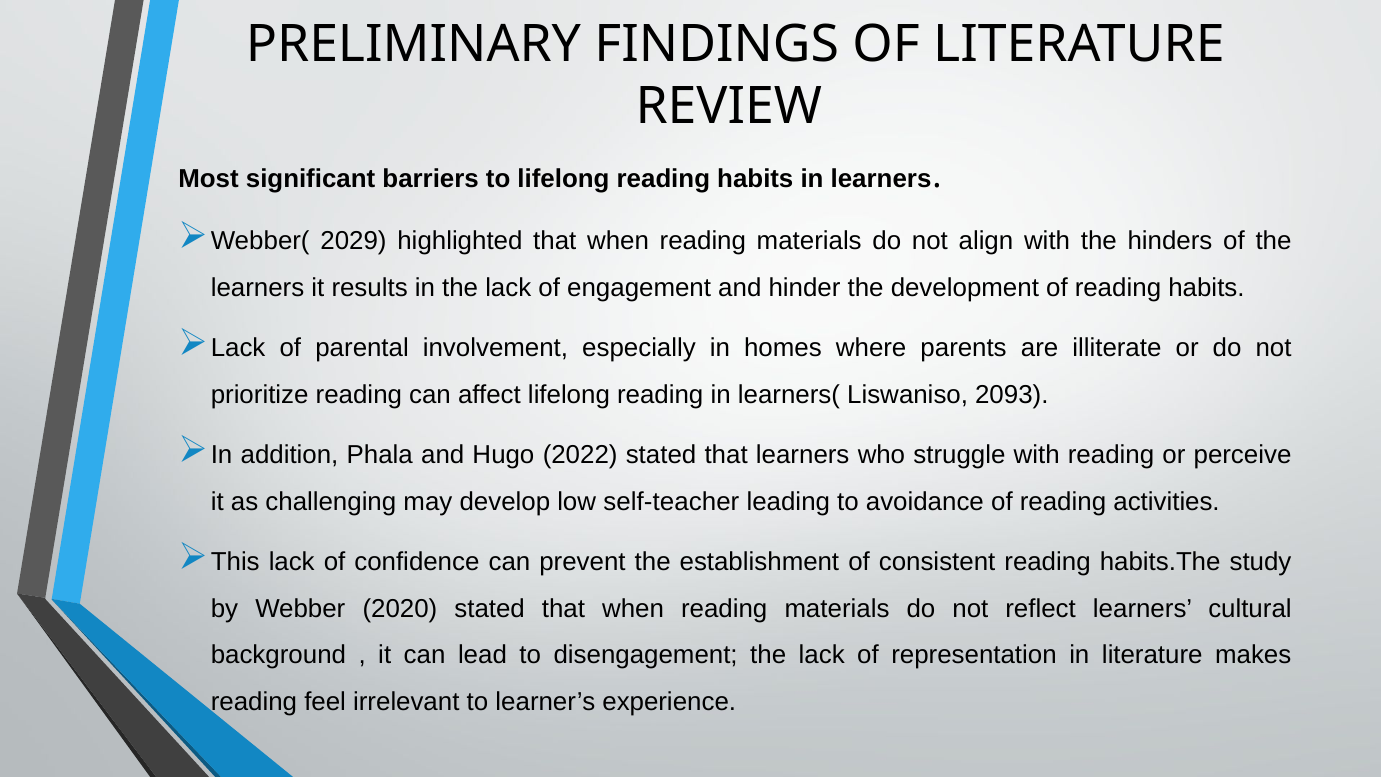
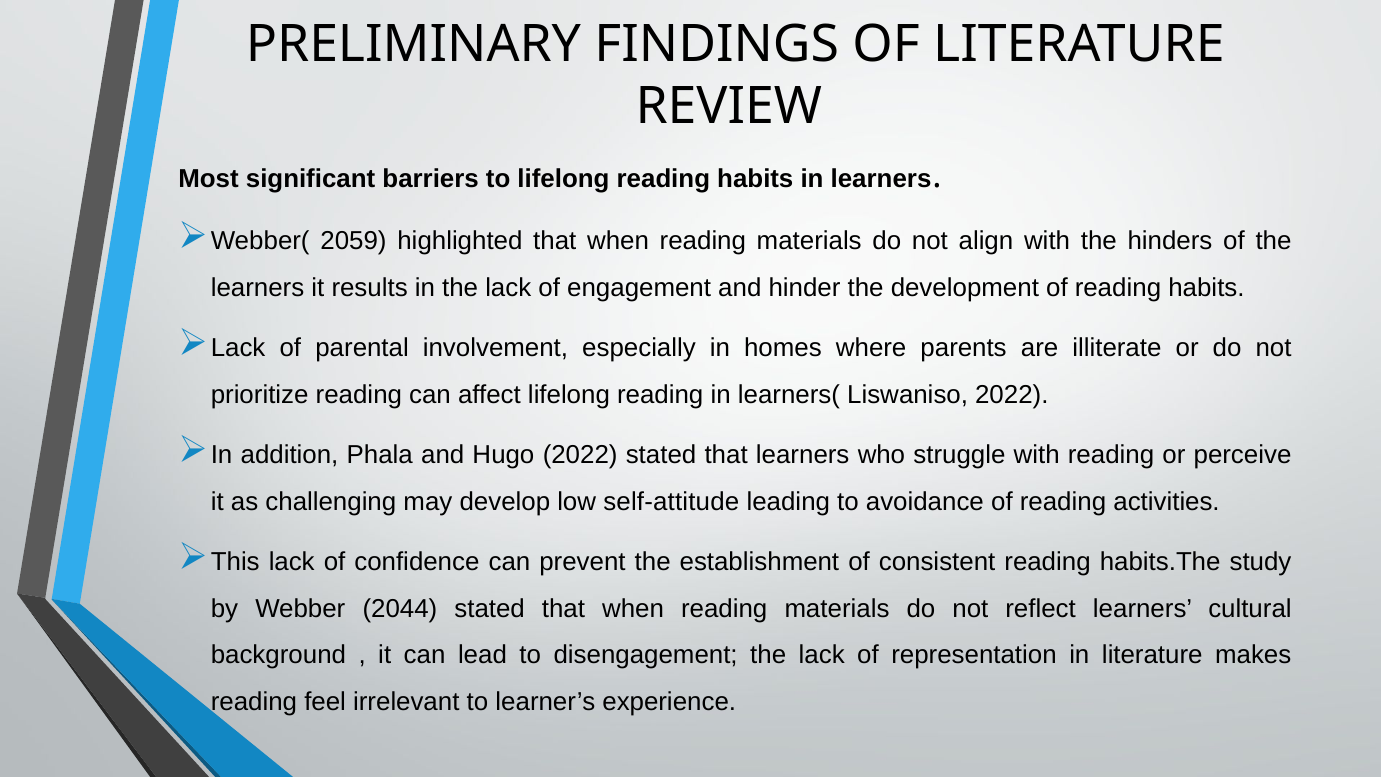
2029: 2029 -> 2059 (353, 241)
Liswaniso 2093: 2093 -> 2022 (1012, 395)
self-teacher: self-teacher -> self-attitude (671, 502)
2020: 2020 -> 2044 (400, 609)
